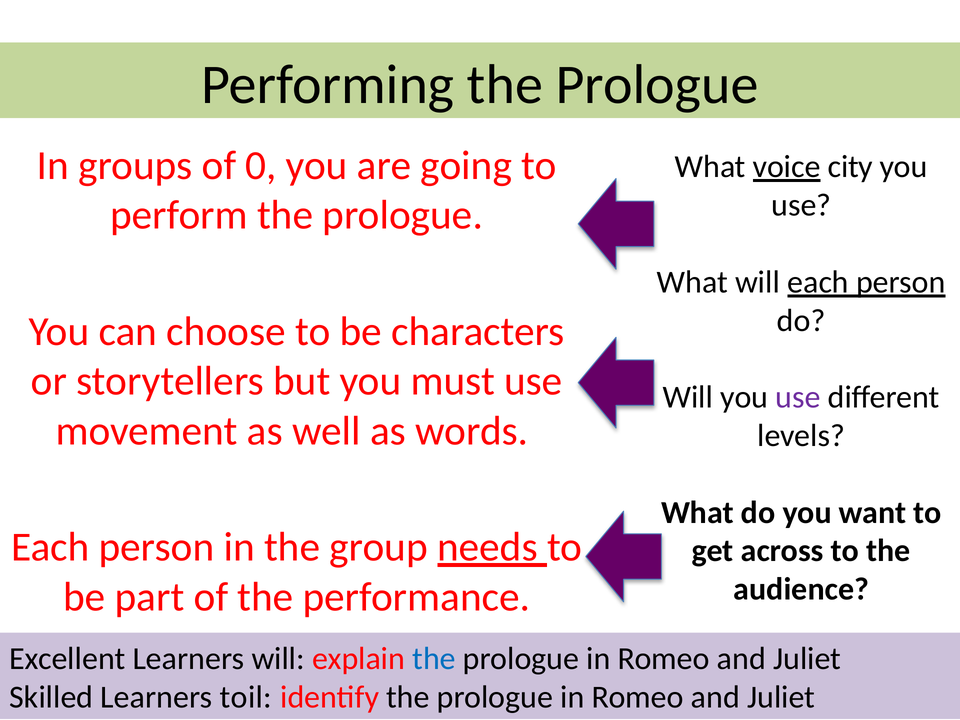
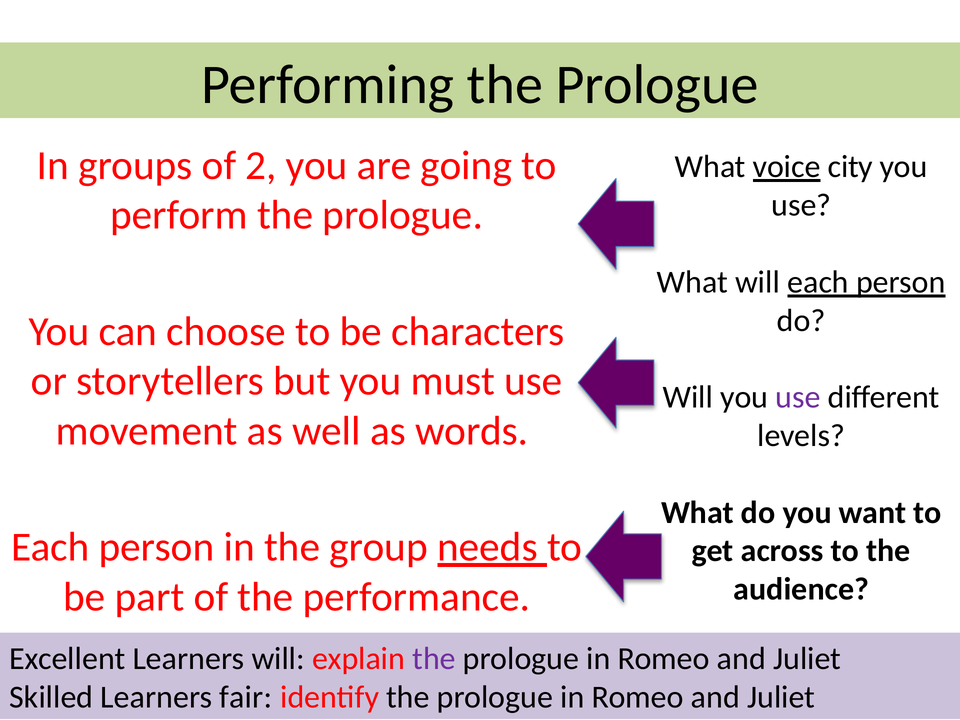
0: 0 -> 2 (261, 166)
the colour: blue -> purple (434, 659)
toil: toil -> fair (246, 697)
